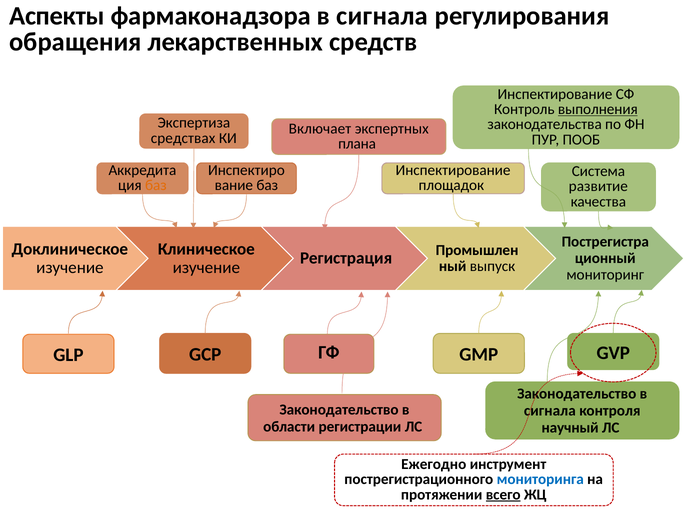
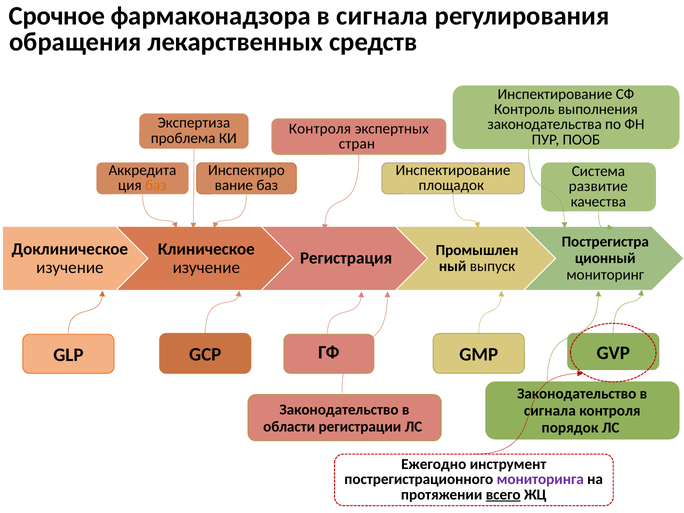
Аспекты: Аспекты -> Срочное (57, 16)
выполнения underline: present -> none (598, 109)
Включает: Включает -> Контроля (320, 129)
средствах: средствах -> проблема (183, 138)
плана: плана -> стран (357, 144)
научный: научный -> порядок (570, 428)
мониторинга colour: blue -> purple (540, 479)
